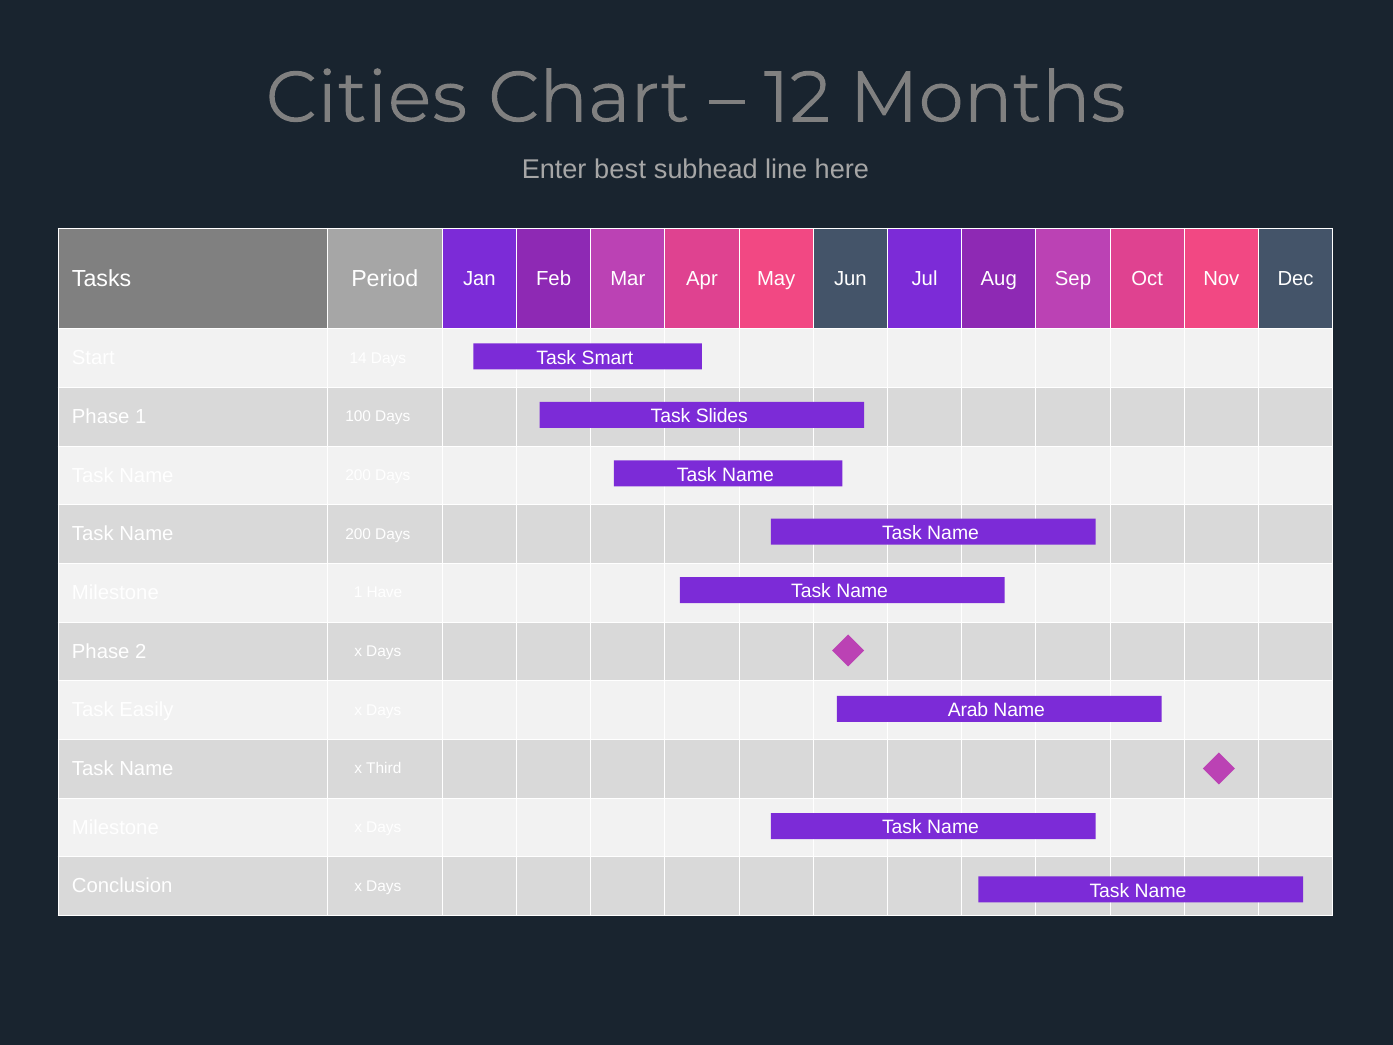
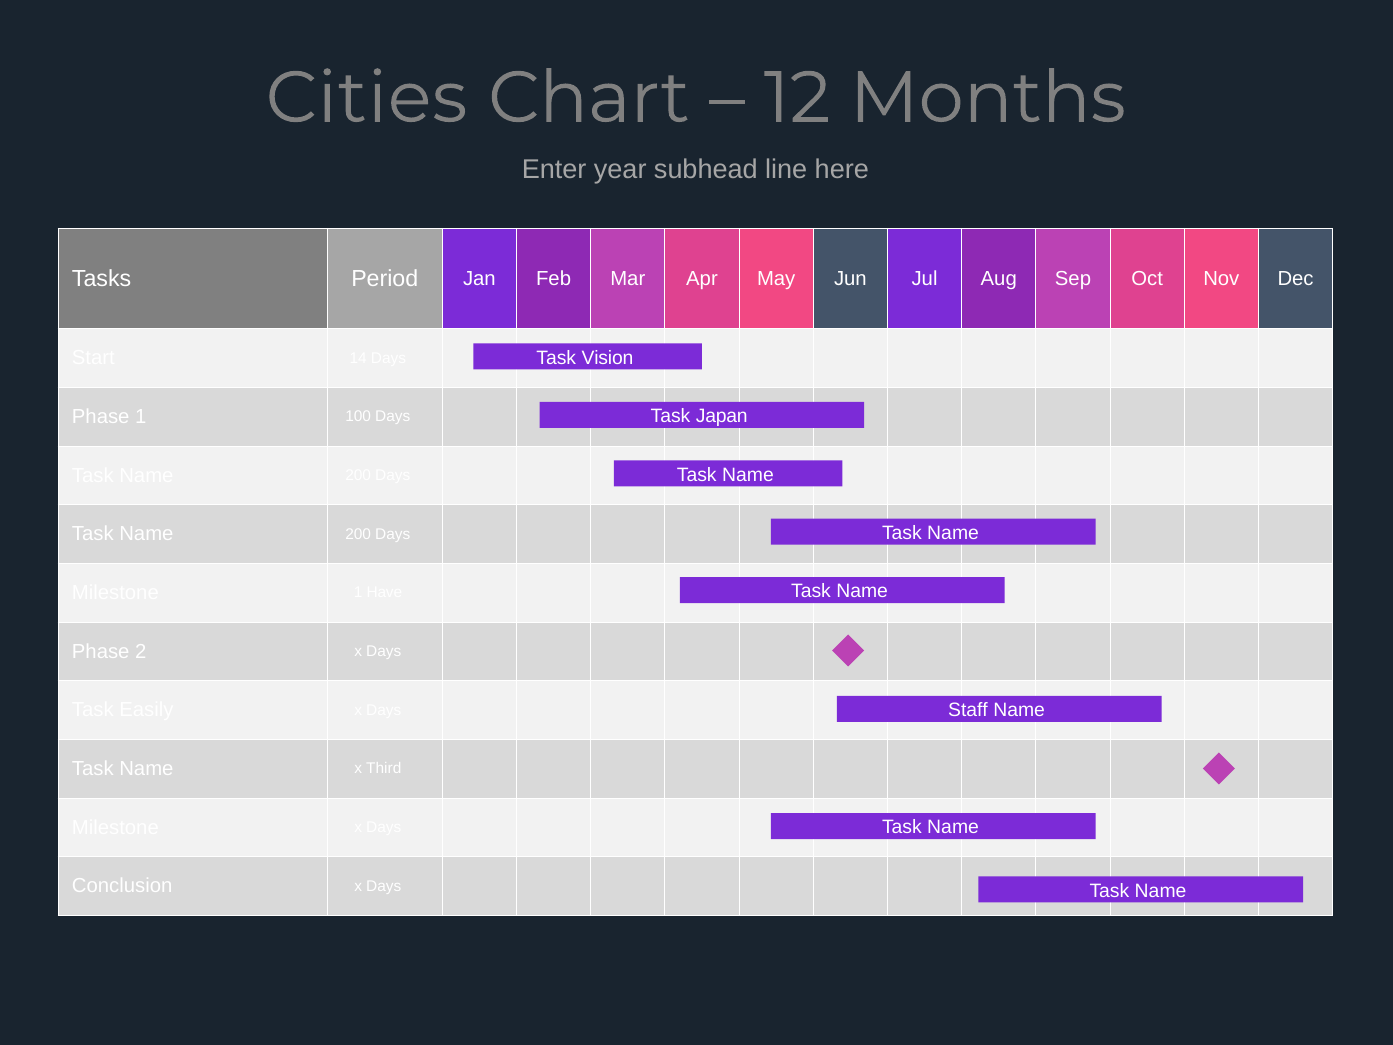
best: best -> year (620, 170)
Smart: Smart -> Vision (608, 358)
Slides: Slides -> Japan (722, 416)
Arab: Arab -> Staff (968, 710)
